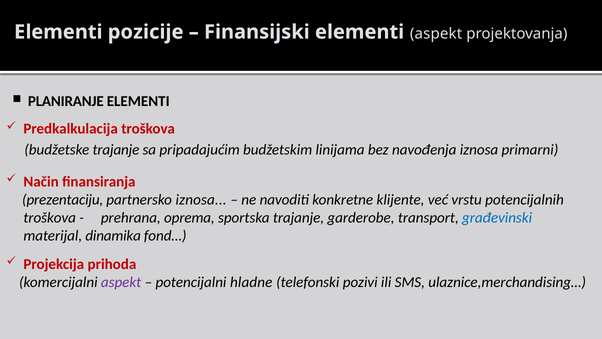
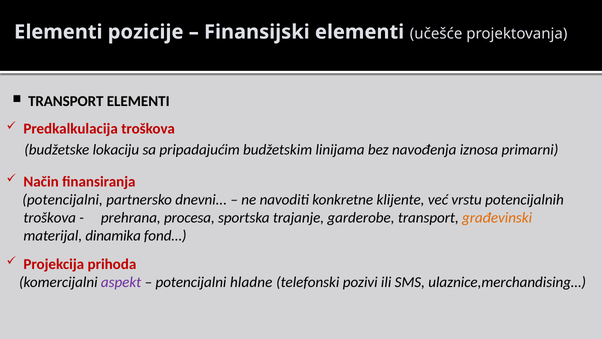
elementi aspekt: aspekt -> učešće (436, 34)
PLANIRANJE: PLANIRANJE -> TRANSPORT (66, 101)
budžetske trajanje: trajanje -> lokaciju (116, 149)
prezentaciju: prezentaciju -> potencijalni (63, 200)
partnersko iznosa: iznosa -> dnevni (201, 200)
oprema: oprema -> procesa (189, 218)
građevinski colour: blue -> orange (497, 218)
